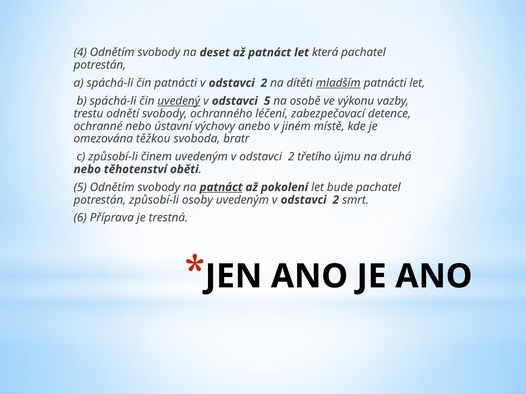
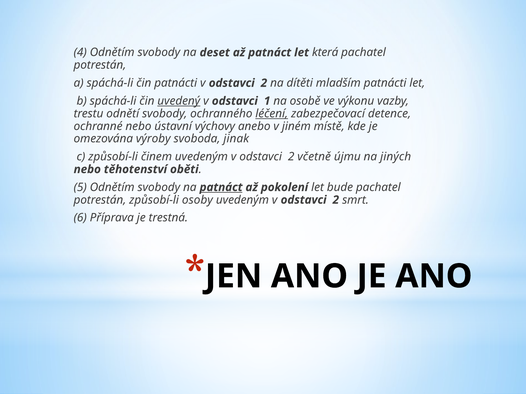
mladším underline: present -> none (338, 83)
odstavci 5: 5 -> 1 (267, 101)
léčení underline: none -> present (272, 114)
těžkou: těžkou -> výroby (153, 139)
bratr: bratr -> jinak (236, 139)
třetího: třetího -> včetně (314, 157)
druhá: druhá -> jiných (396, 157)
